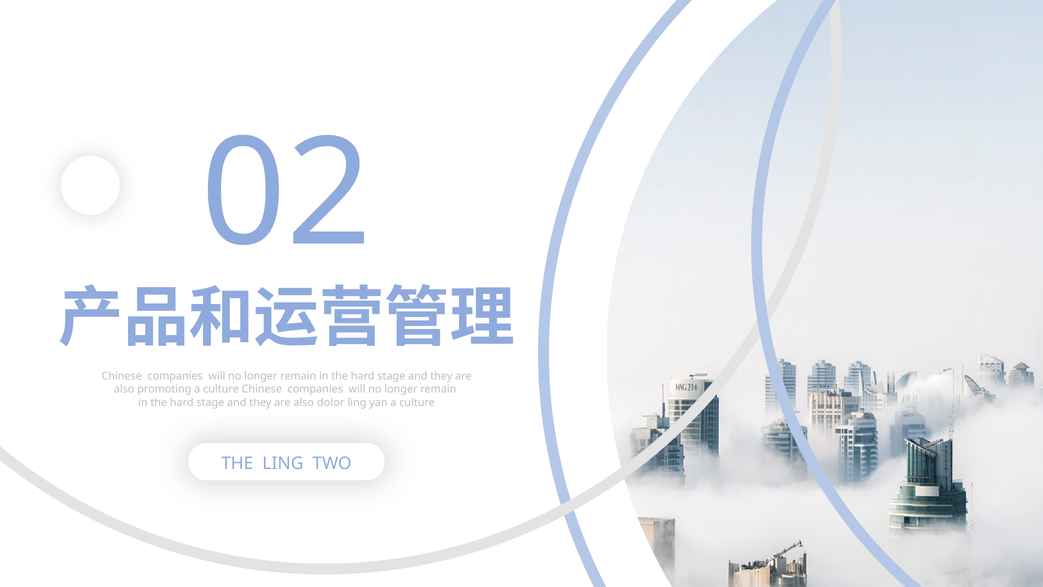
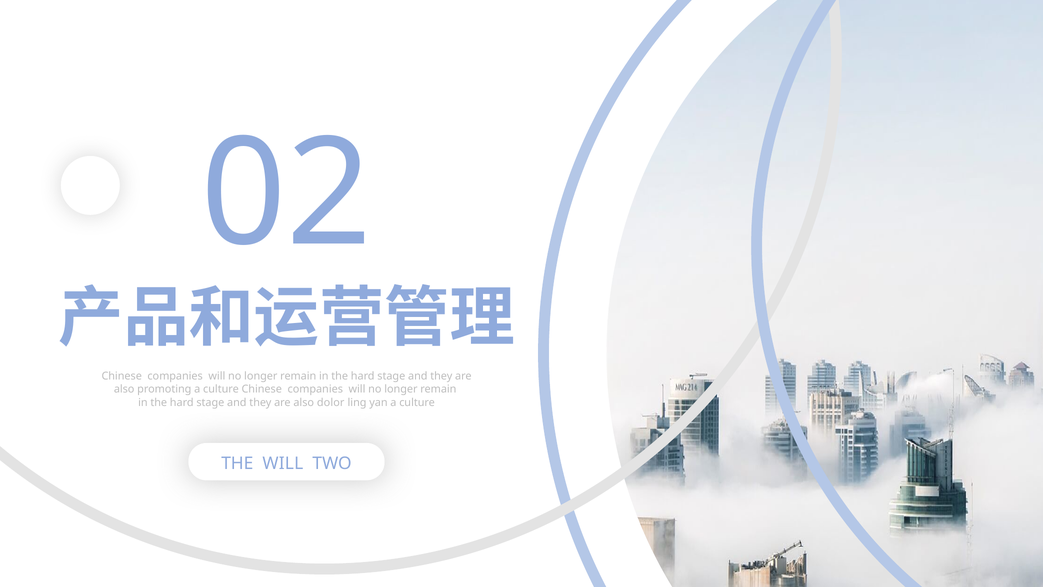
THE LING: LING -> WILL (283, 463)
